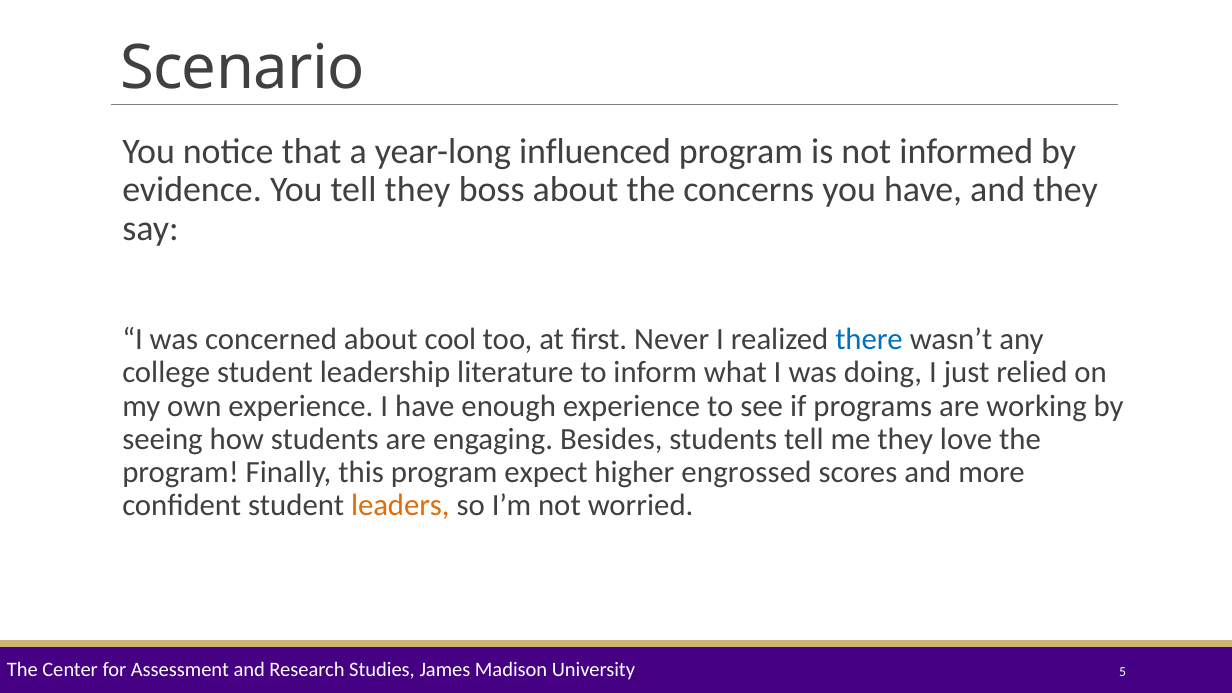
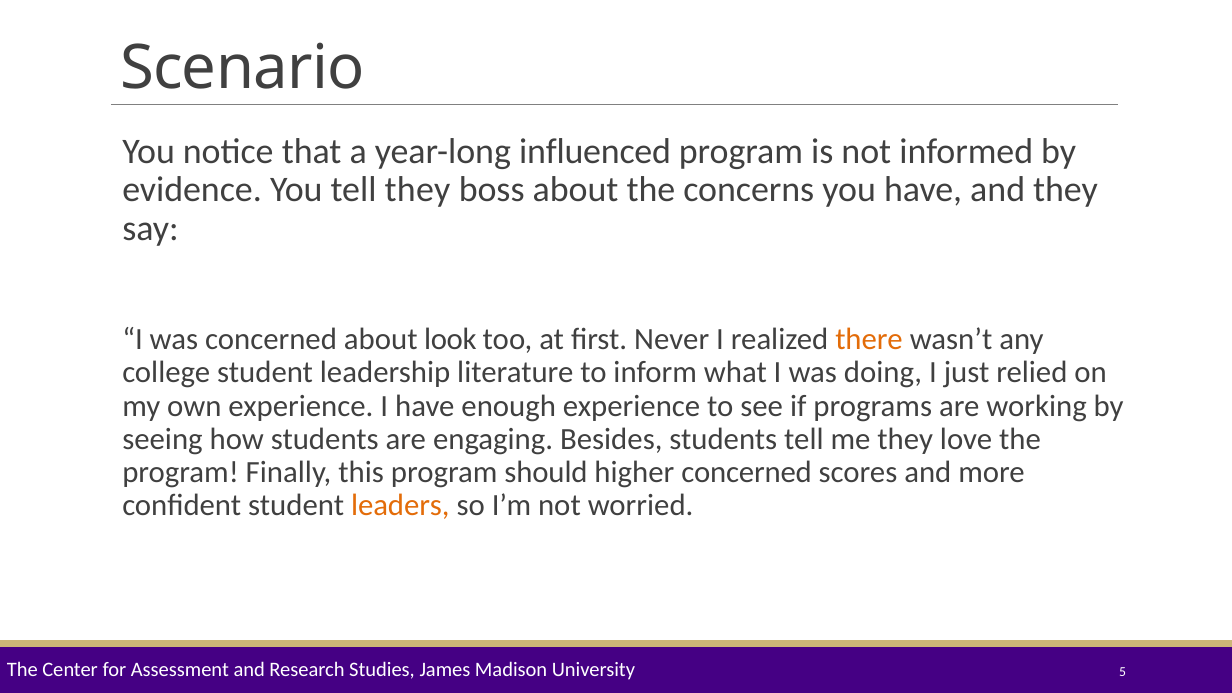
cool: cool -> look (450, 339)
there colour: blue -> orange (869, 339)
expect: expect -> should (546, 472)
higher engrossed: engrossed -> concerned (747, 472)
